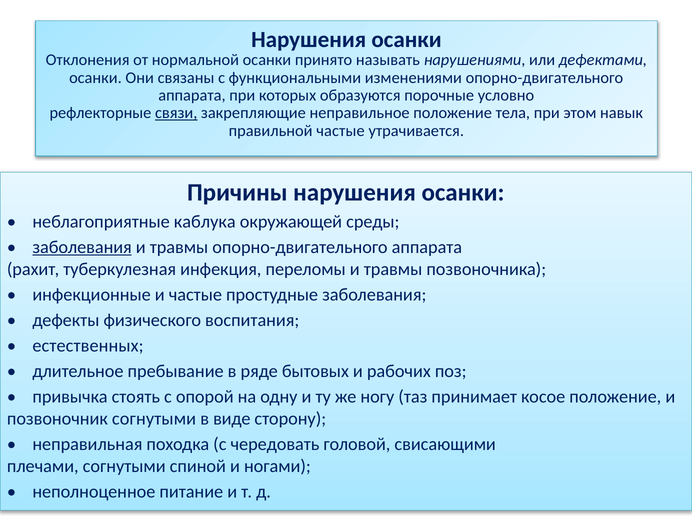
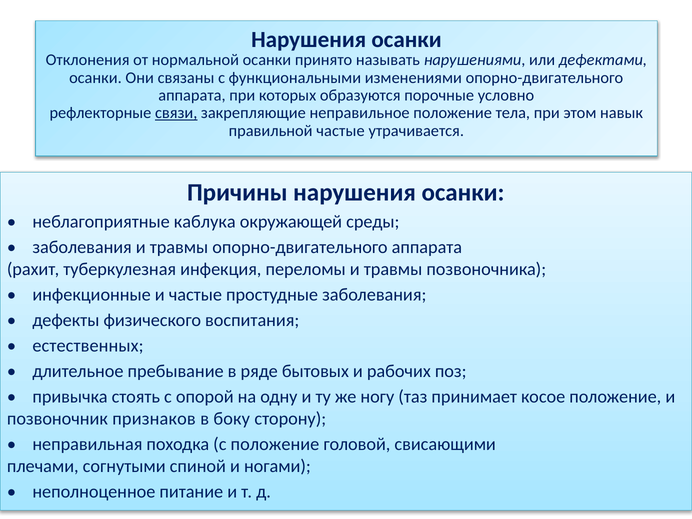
заболевания underline: present -> none (82, 247)
позвоночник согнутыми: согнутыми -> признаков (154, 419)
виде: виде -> боку (232, 419)
с чередовать: чередовать -> положение (275, 444)
